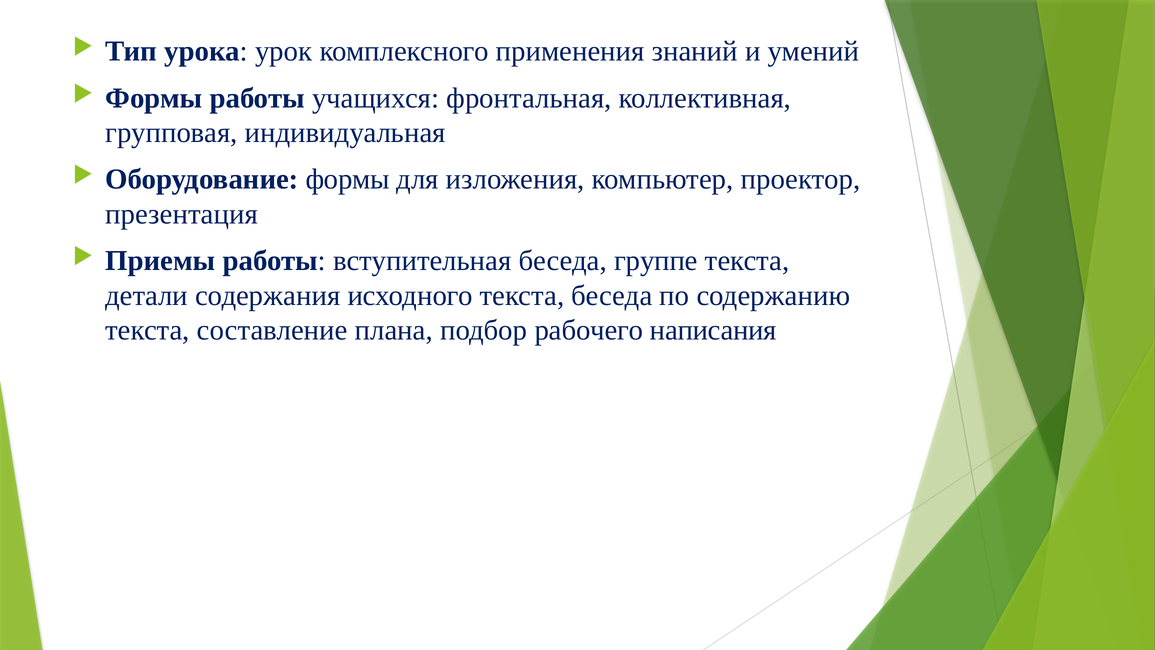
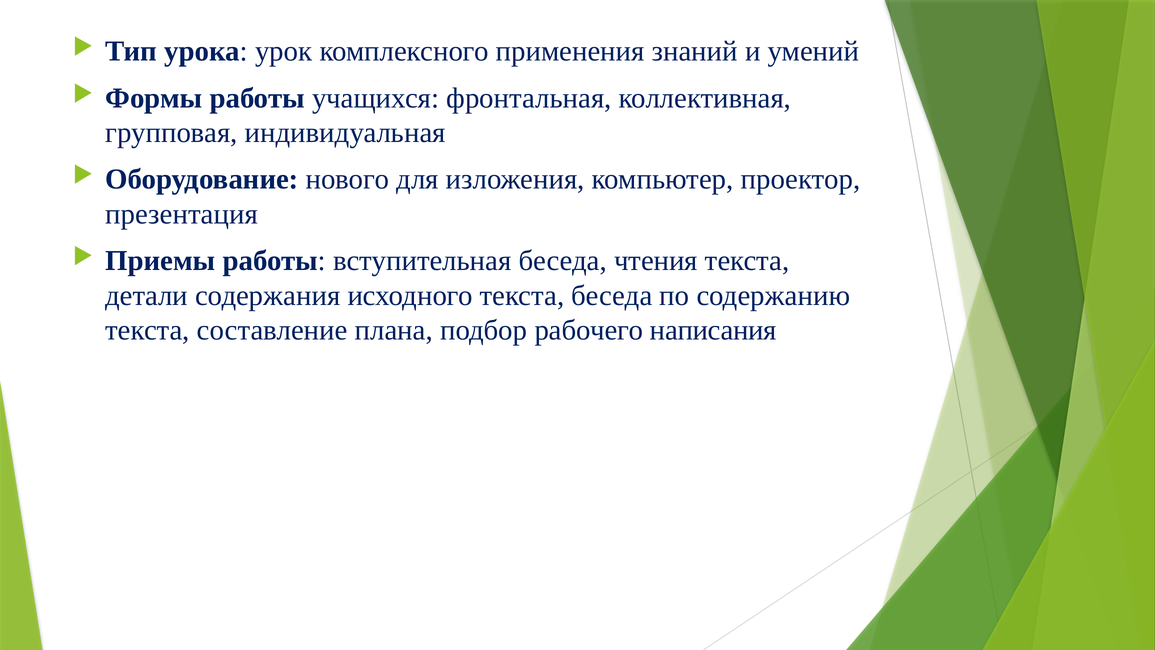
Оборудование формы: формы -> нового (347, 179)
группе: группе -> чтения (656, 261)
